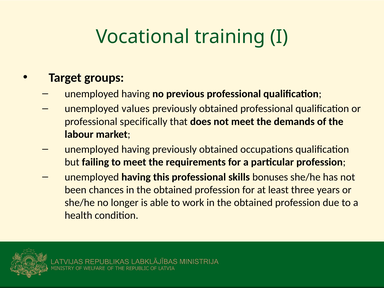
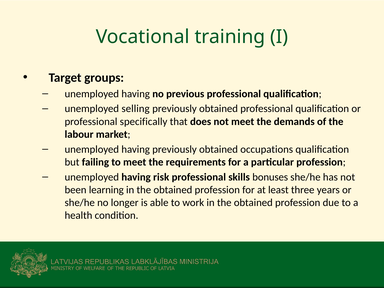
values: values -> selling (136, 109)
this: this -> risk (161, 177)
chances: chances -> learning (106, 190)
